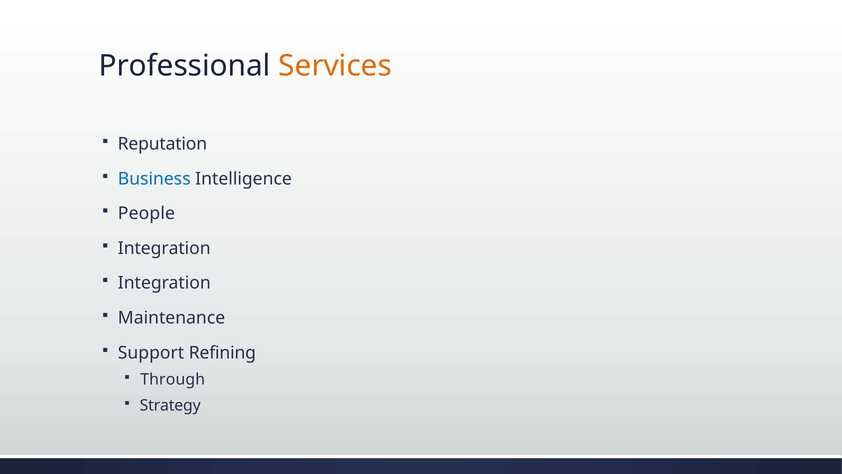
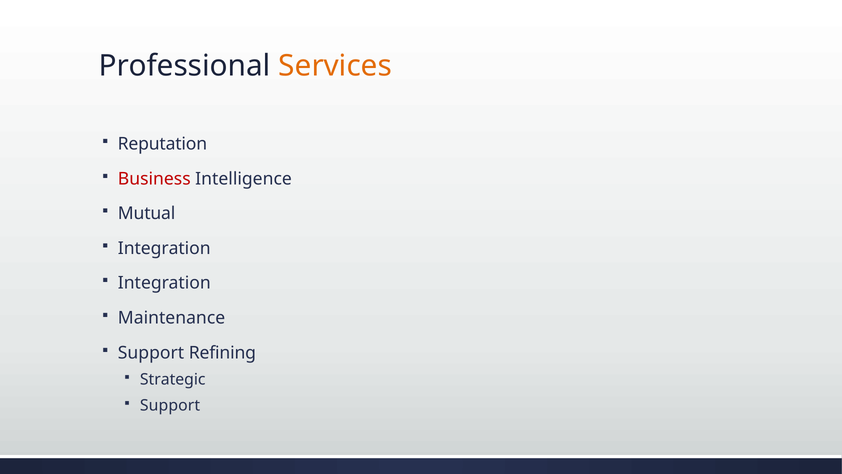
Business colour: blue -> red (154, 179)
People: People -> Mutual (147, 213)
Through: Through -> Strategic (173, 379)
Strategy: Strategy -> Support (170, 405)
